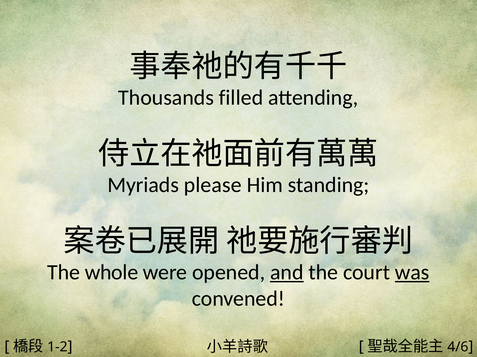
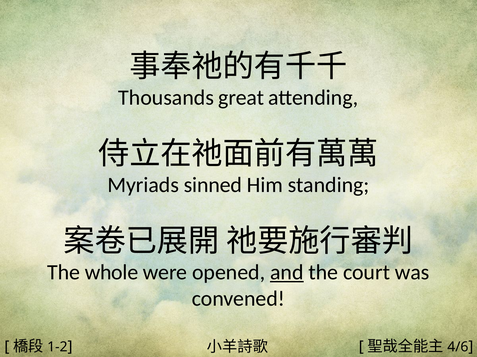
filled: filled -> great (241, 98)
please: please -> sinned (213, 185)
was underline: present -> none (412, 273)
